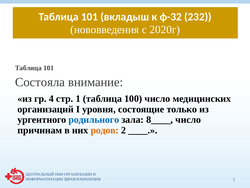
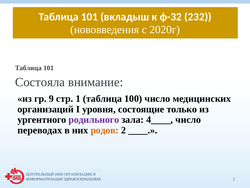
4: 4 -> 9 (51, 98)
родильного colour: blue -> purple (94, 119)
8____: 8____ -> 4____ (160, 119)
причинам: причинам -> переводах (40, 130)
